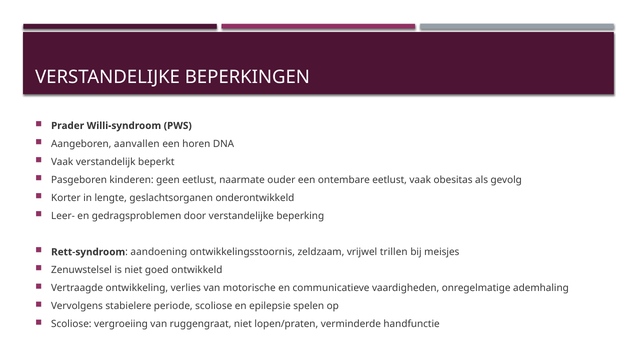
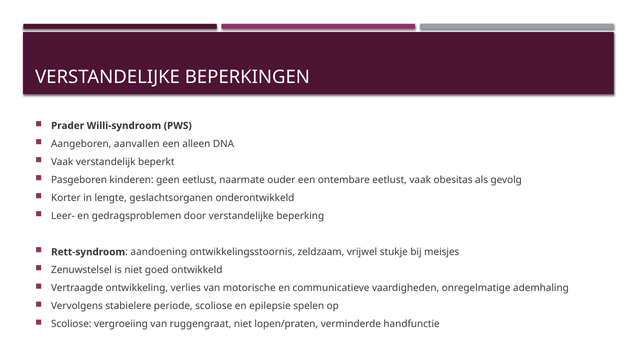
horen: horen -> alleen (196, 144)
trillen: trillen -> stukje (394, 252)
